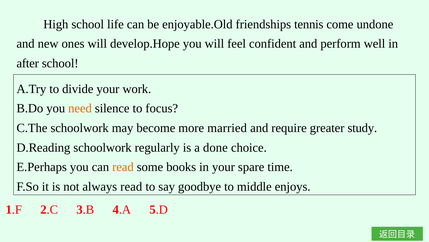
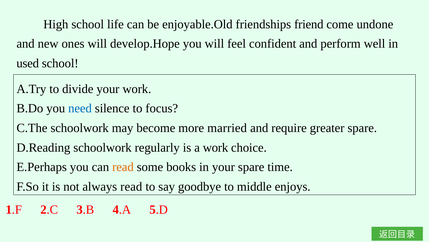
tennis: tennis -> friend (309, 24)
after: after -> used (28, 63)
need colour: orange -> blue (80, 108)
greater study: study -> spare (362, 128)
a done: done -> work (216, 147)
